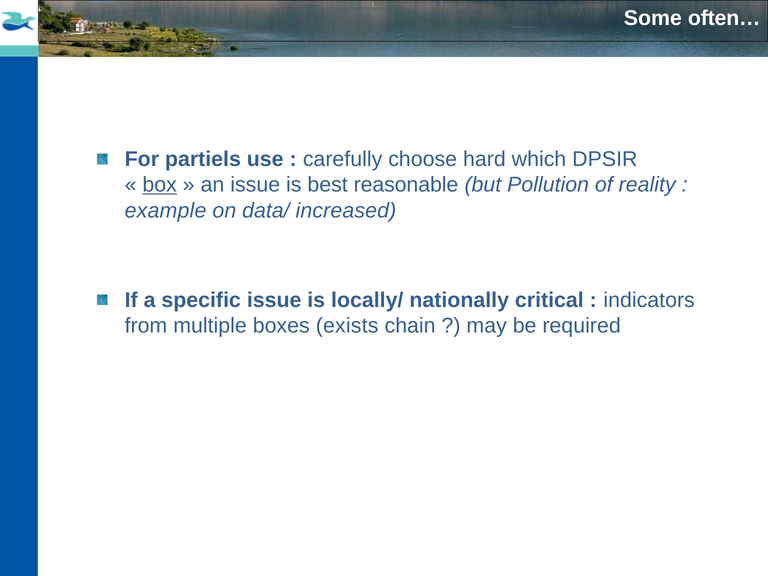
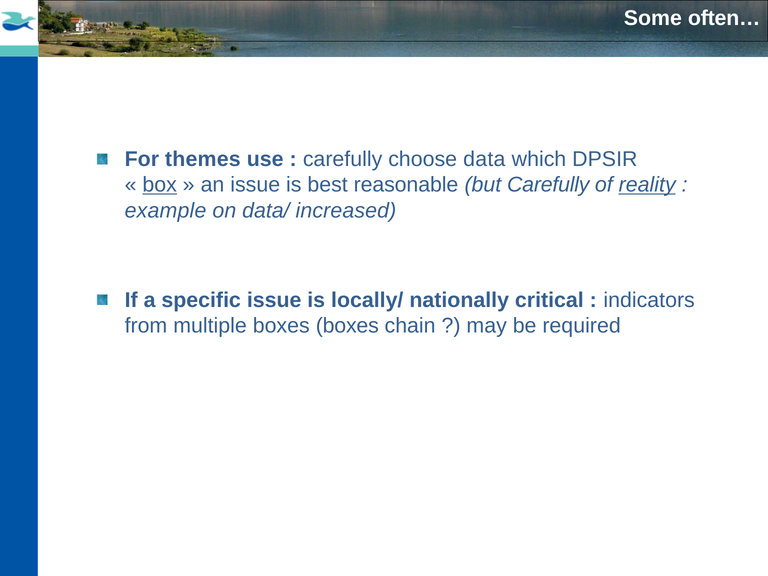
partiels: partiels -> themes (203, 159)
hard: hard -> data (484, 159)
but Pollution: Pollution -> Carefully (548, 185)
reality underline: none -> present (647, 185)
boxes exists: exists -> boxes (347, 326)
